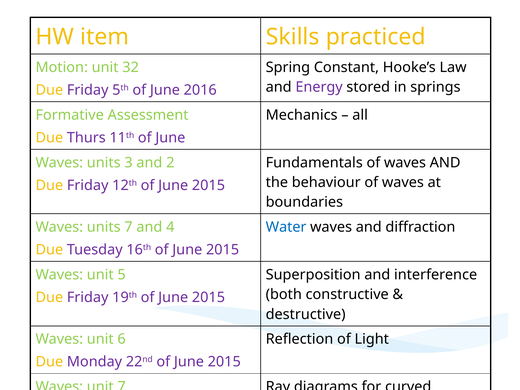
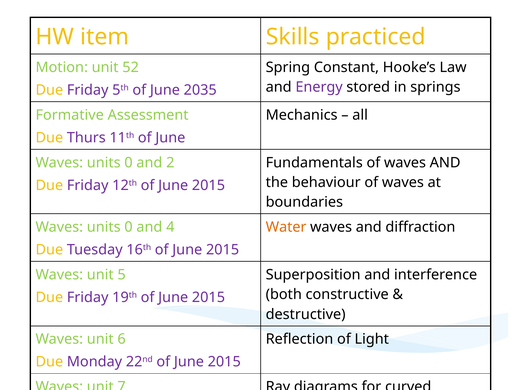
32: 32 -> 52 (131, 67)
2016: 2016 -> 2035 (200, 90)
3: 3 -> 0 (129, 163)
7: 7 -> 0 (129, 227)
Water colour: blue -> orange (286, 227)
